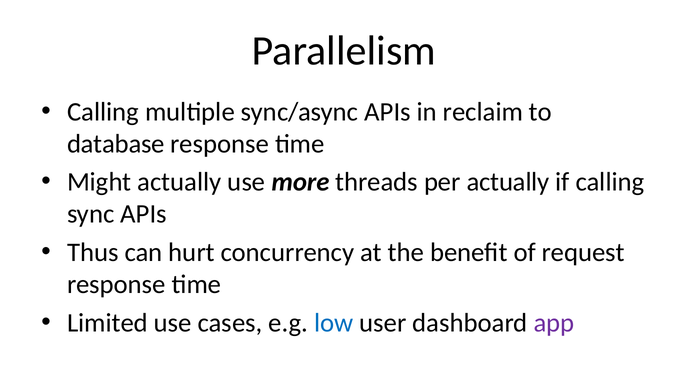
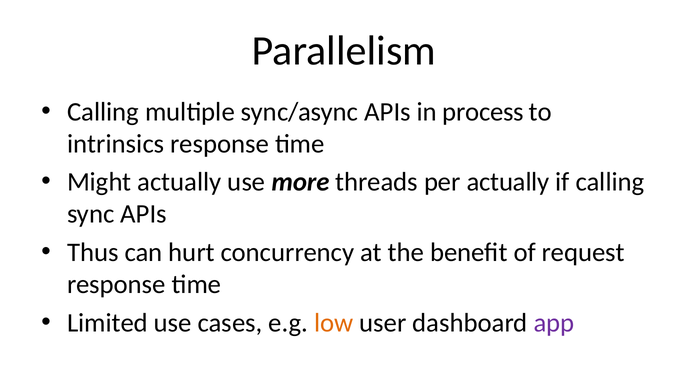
reclaim: reclaim -> process (483, 112)
database: database -> intrinsics (116, 144)
low colour: blue -> orange (334, 323)
